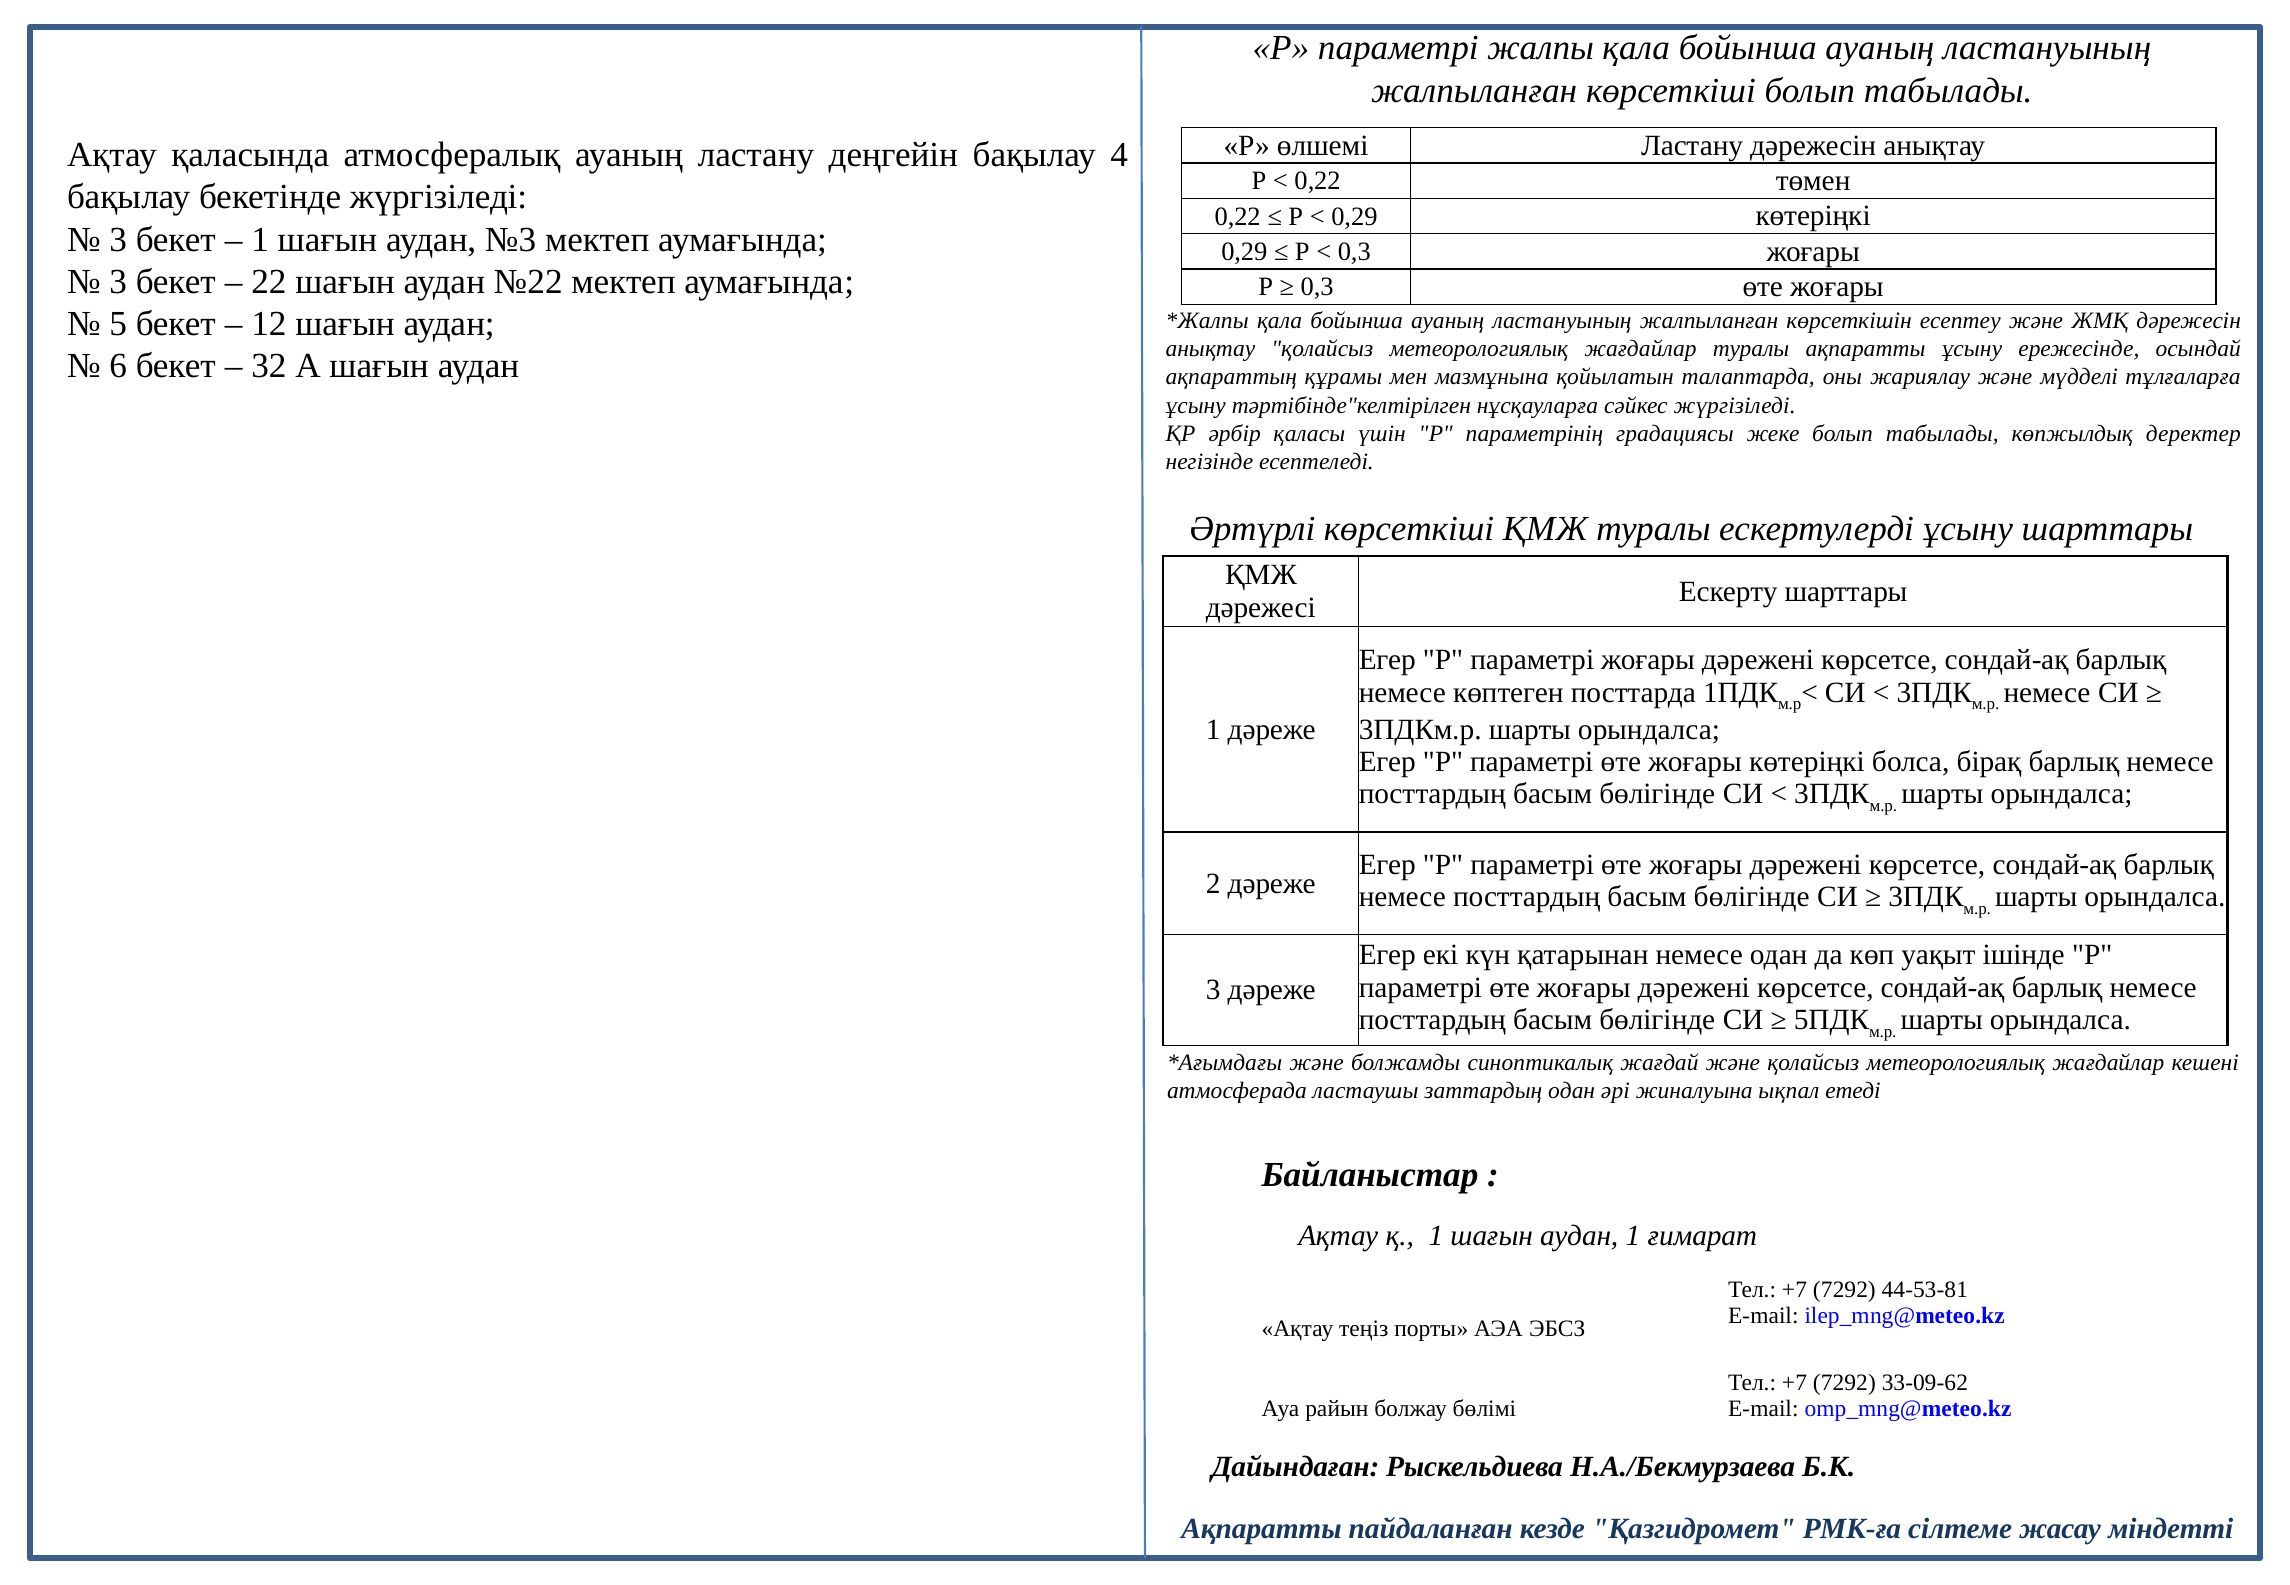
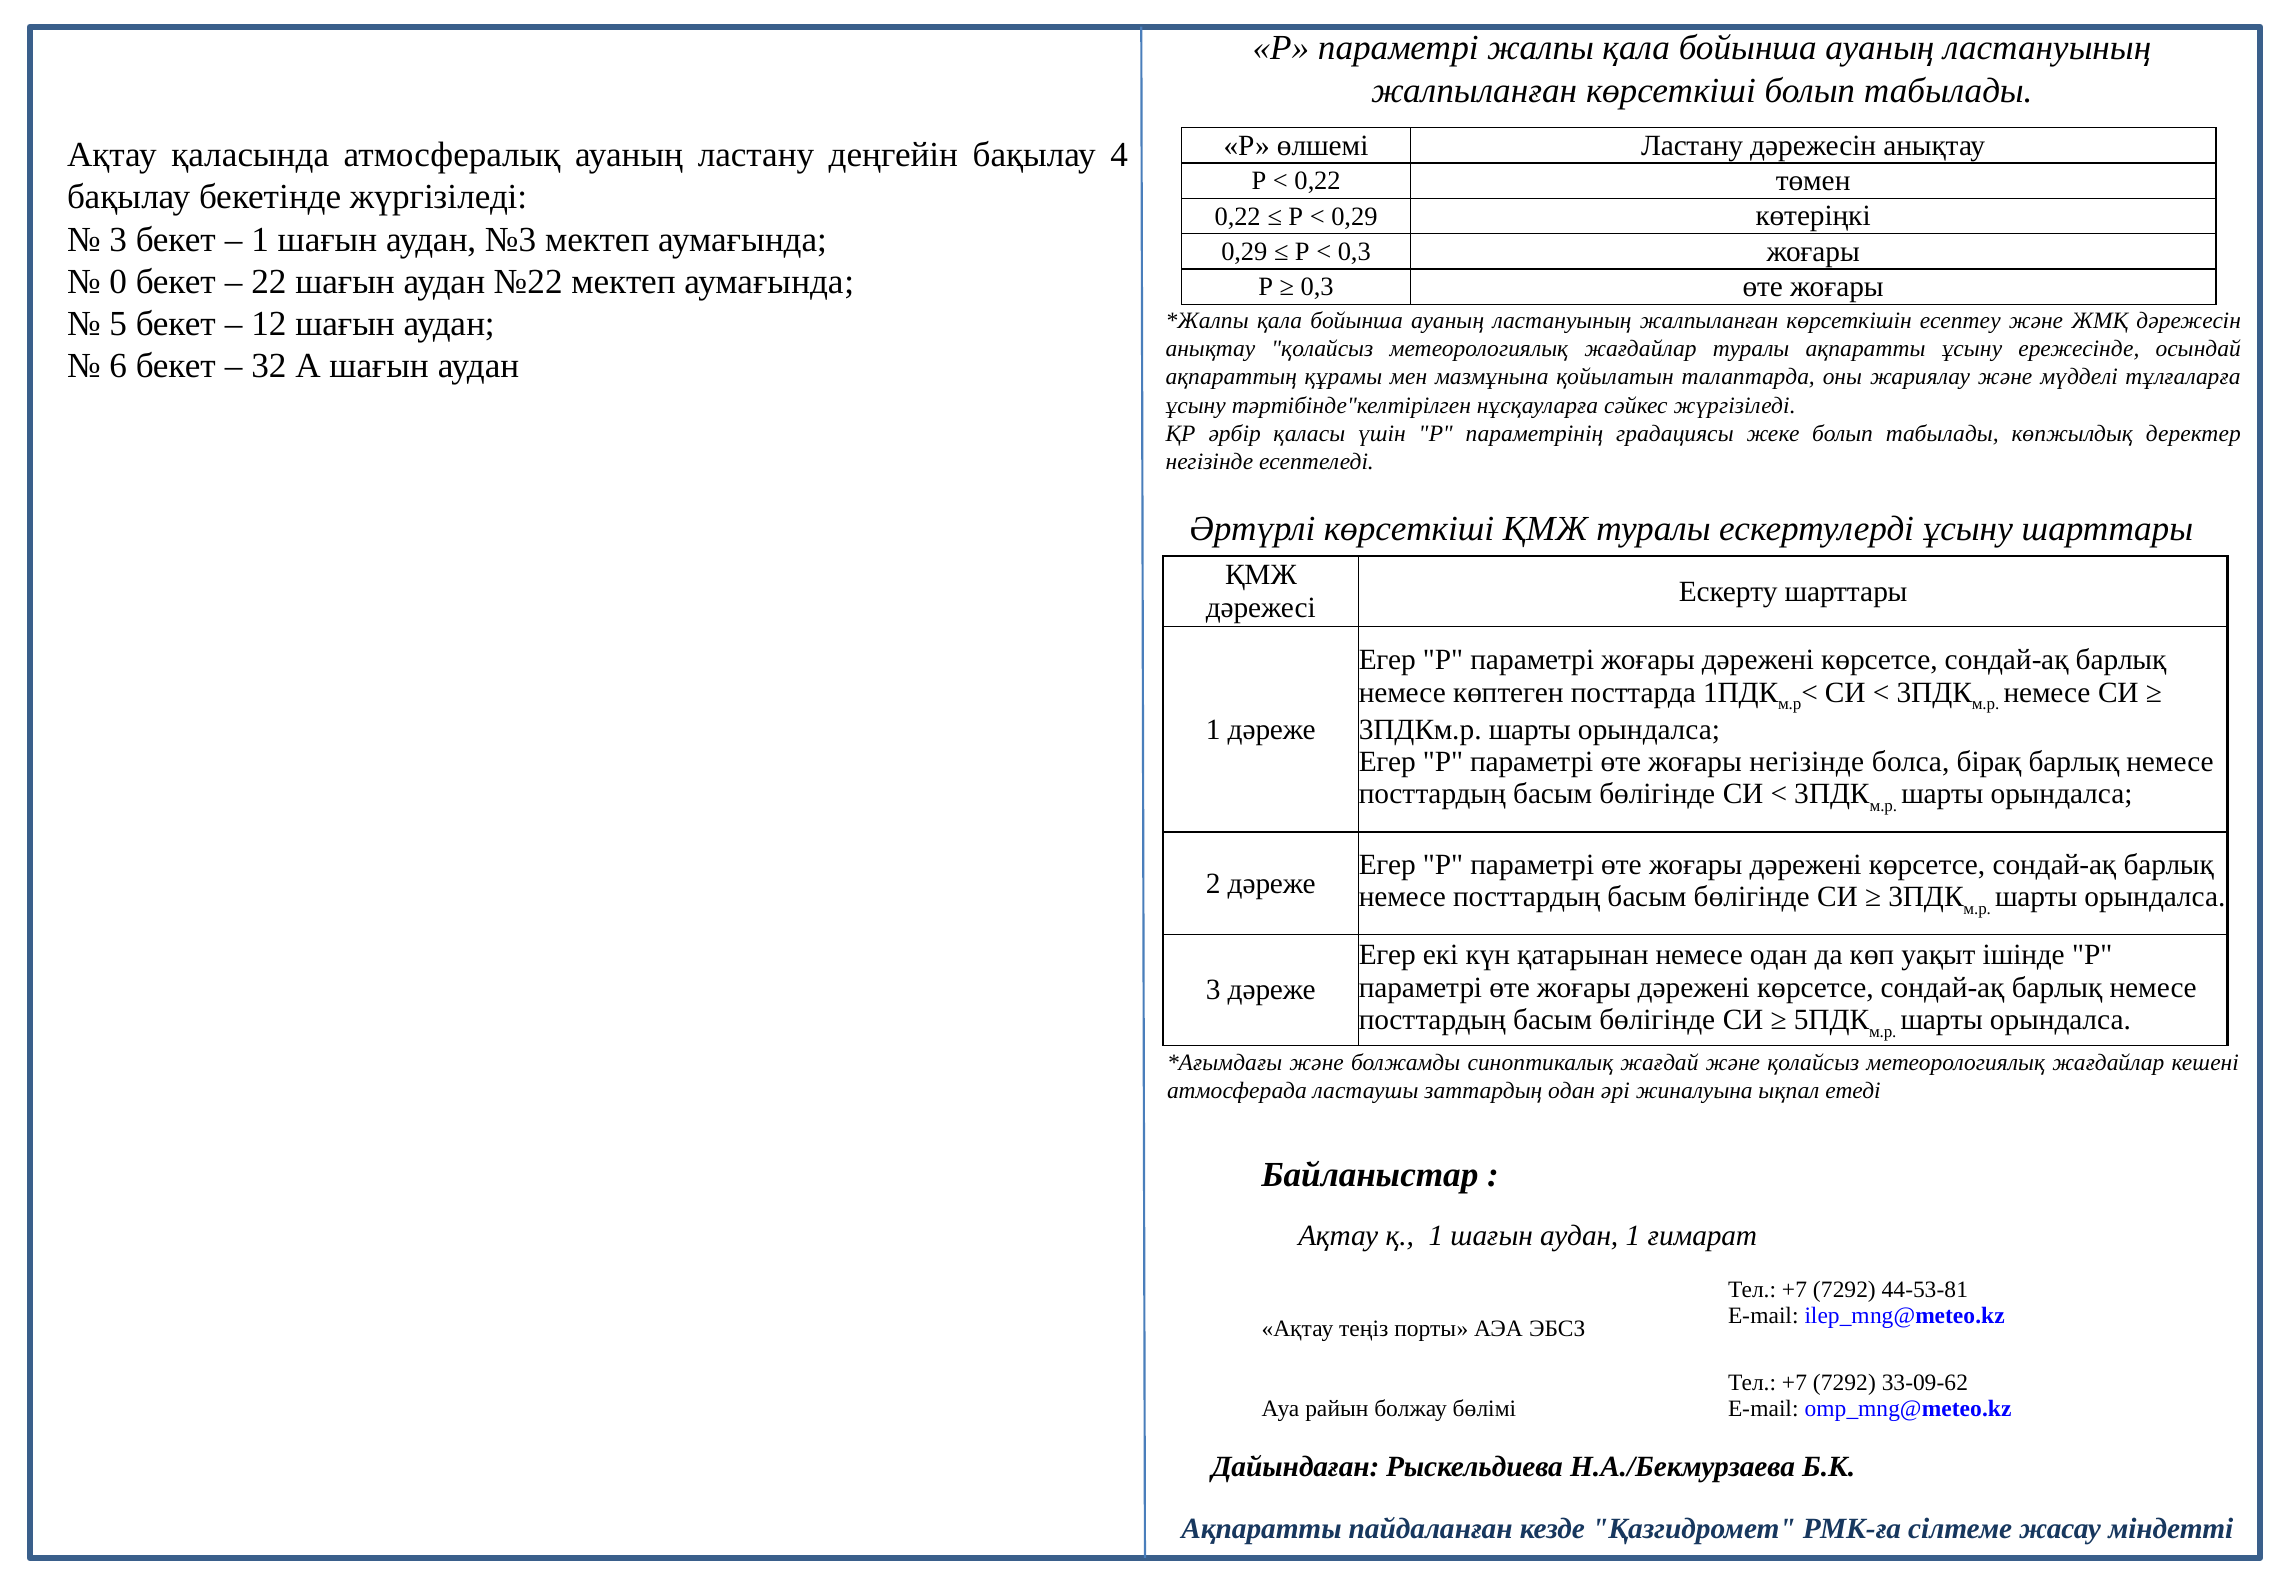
3: 3 -> 0 (118, 282)
жоғары көтеріңкі: көтеріңкі -> негізінде (1807, 762)
